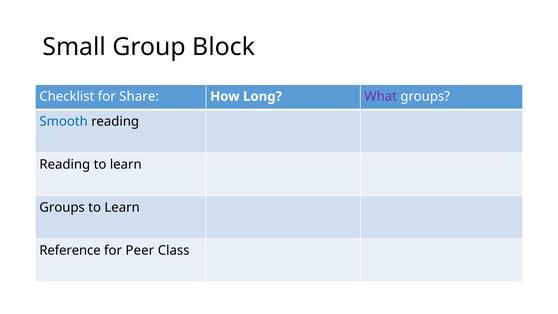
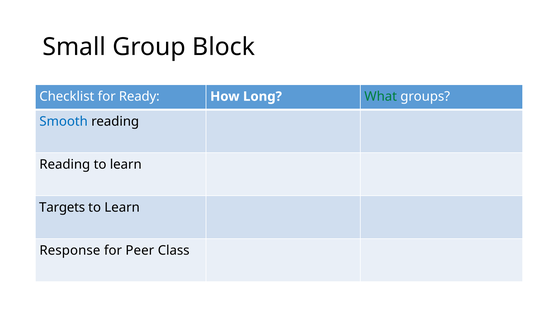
Share: Share -> Ready (139, 96)
What colour: purple -> green (381, 96)
Groups: Groups -> Targets (62, 207)
Reference: Reference -> Response (70, 250)
